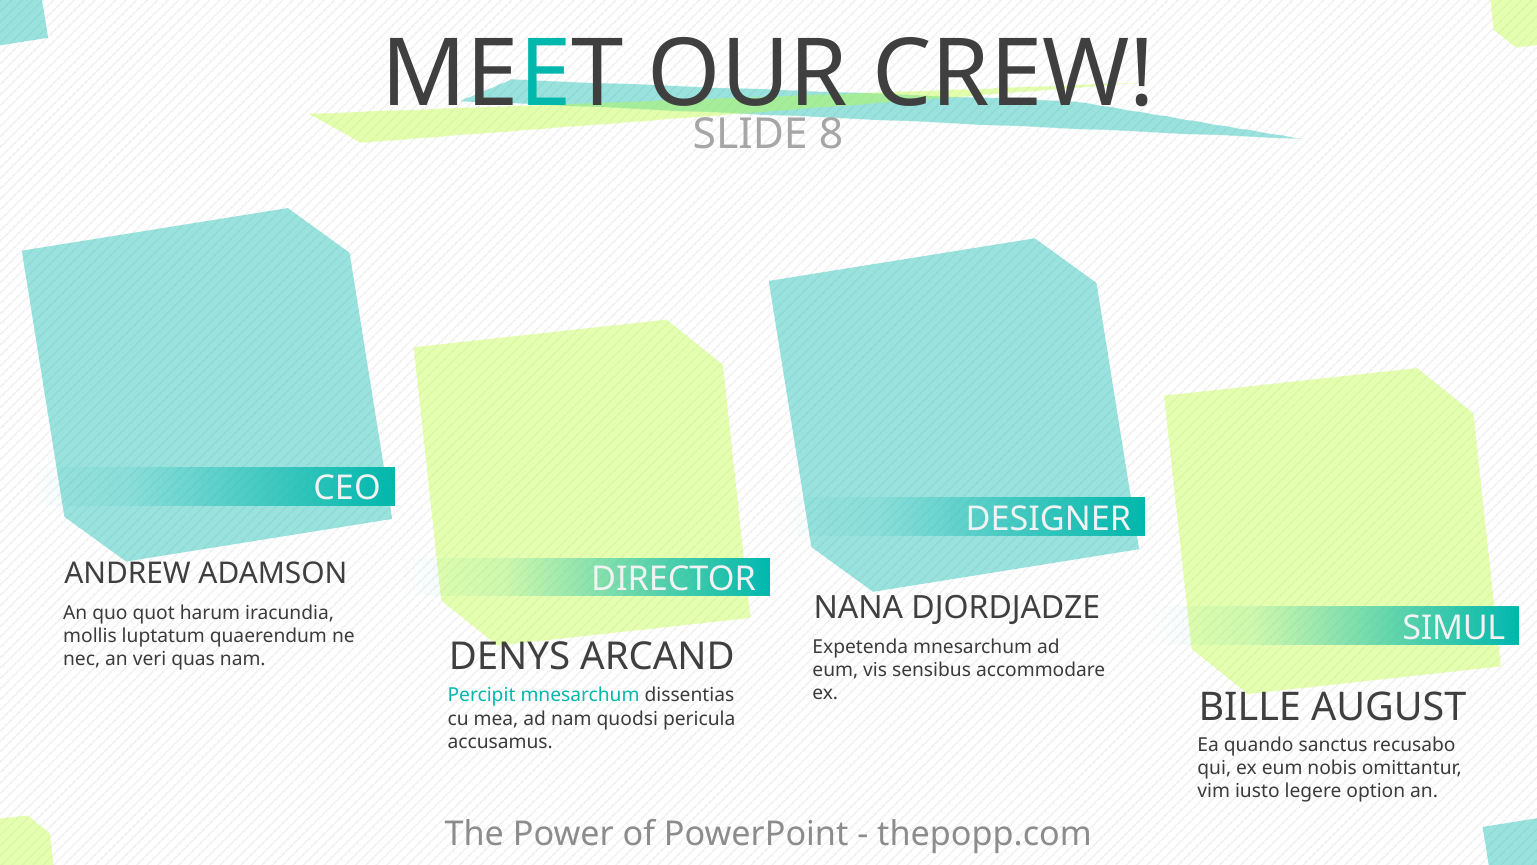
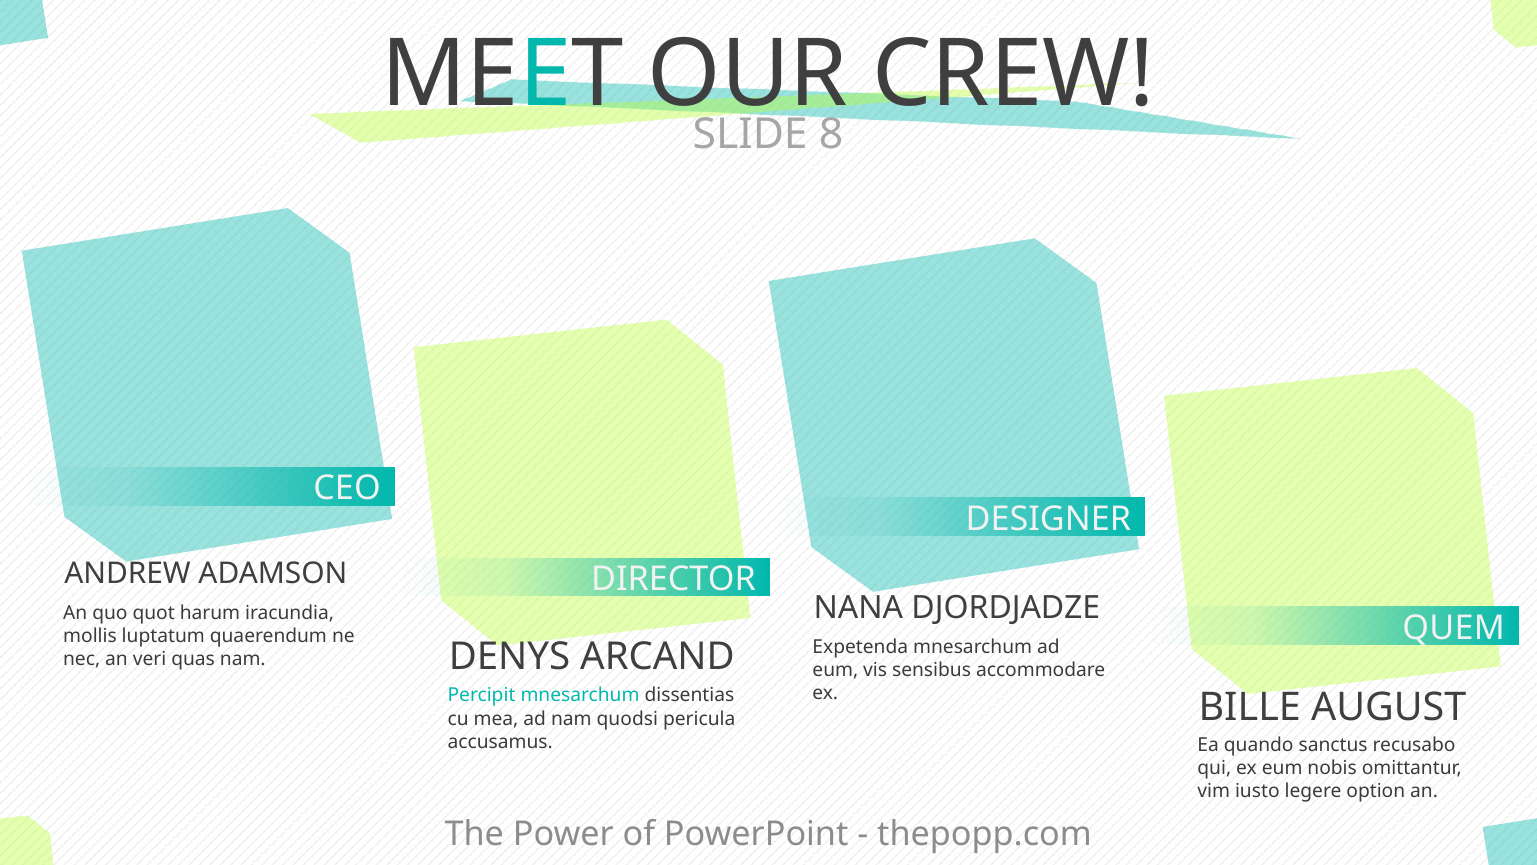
SIMUL: SIMUL -> QUEM (1454, 628)
